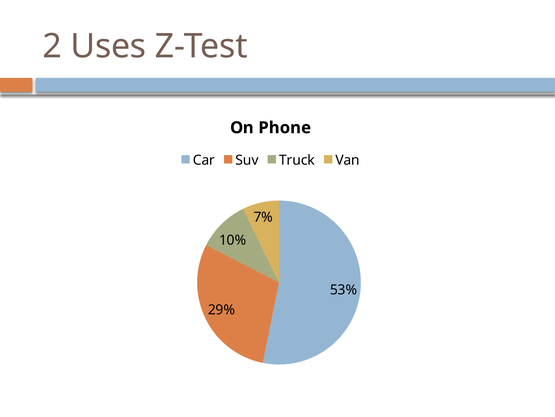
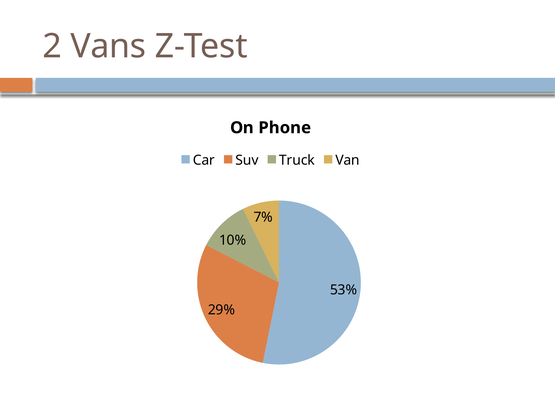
Uses: Uses -> Vans (108, 46)
